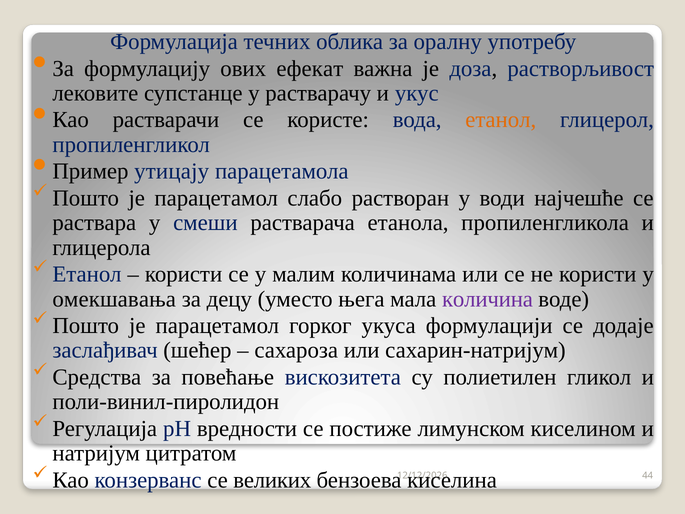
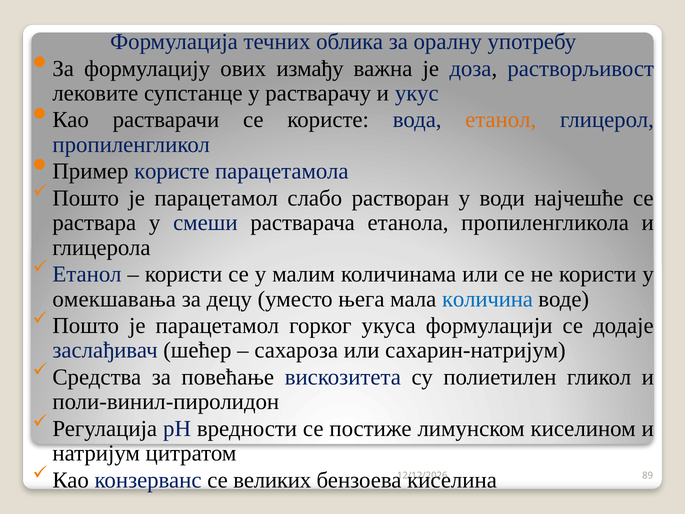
ефекат: ефекат -> измађу (310, 68)
Пример утицају: утицају -> користе (172, 171)
количина colour: purple -> blue (487, 299)
44: 44 -> 89 (648, 475)
